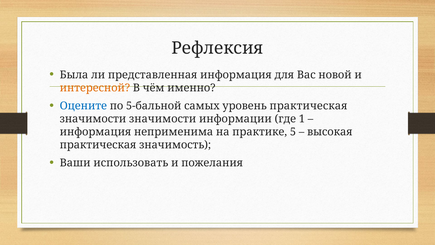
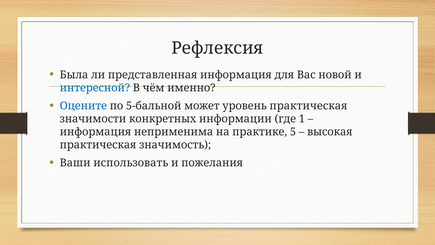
интересной colour: orange -> blue (95, 88)
самых: самых -> может (202, 106)
значимости значимости: значимости -> конкретных (163, 119)
